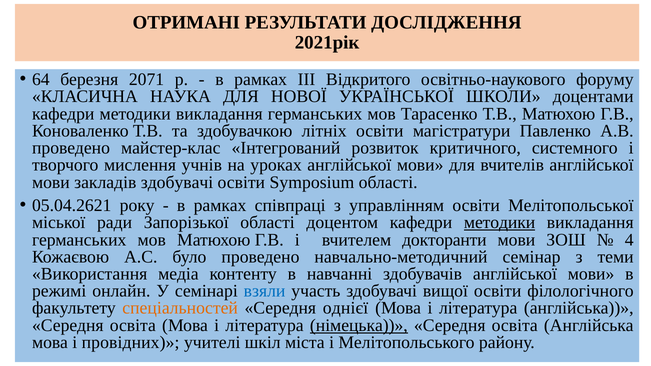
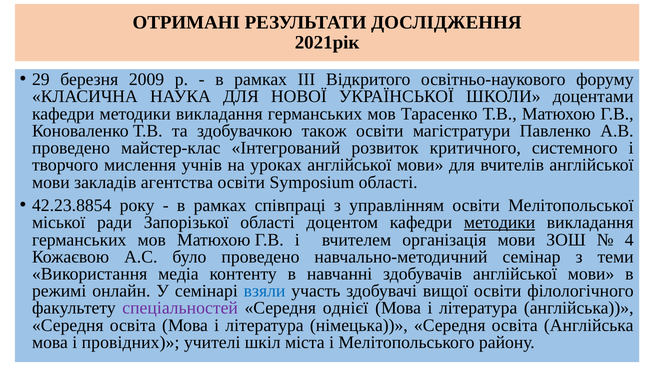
64: 64 -> 29 (41, 80)
2071: 2071 -> 2009 (147, 80)
літніх: літніх -> також (324, 131)
закладів здобувачі: здобувачі -> агентства (177, 182)
05.04.2621: 05.04.2621 -> 42.23.8854 (72, 206)
докторанти: докторанти -> організація (444, 240)
спеціальностей colour: orange -> purple (180, 308)
німецька underline: present -> none (359, 325)
